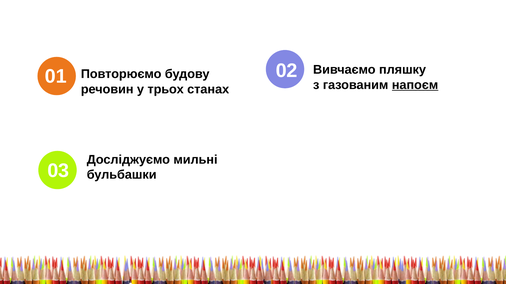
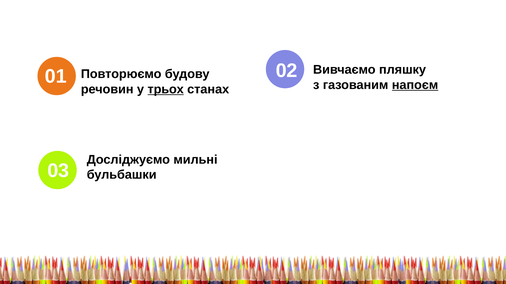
трьох underline: none -> present (166, 89)
